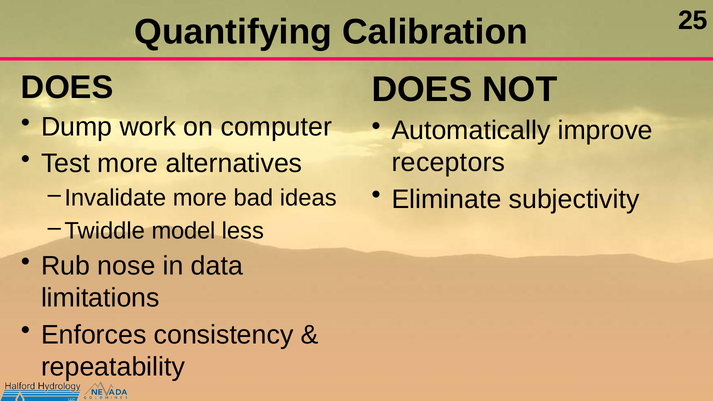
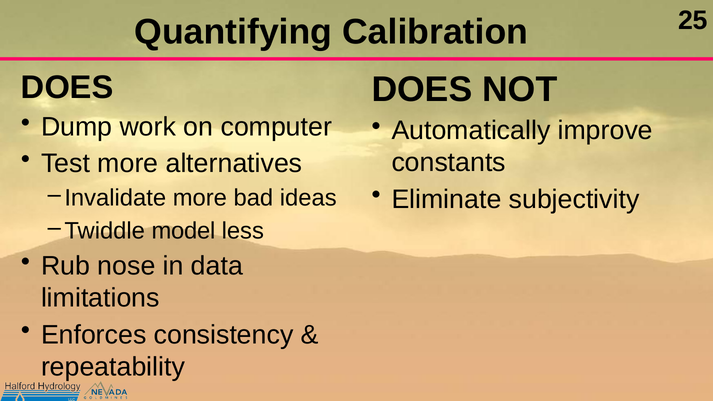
receptors: receptors -> constants (449, 163)
